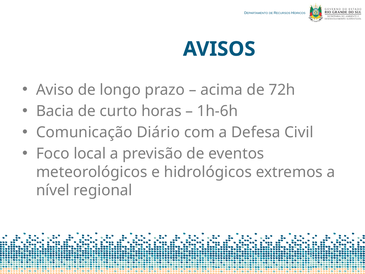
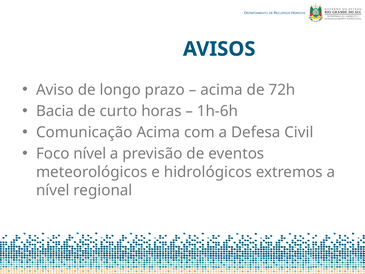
Comunicação Diário: Diário -> Acima (158, 132)
Foco local: local -> nível (90, 154)
